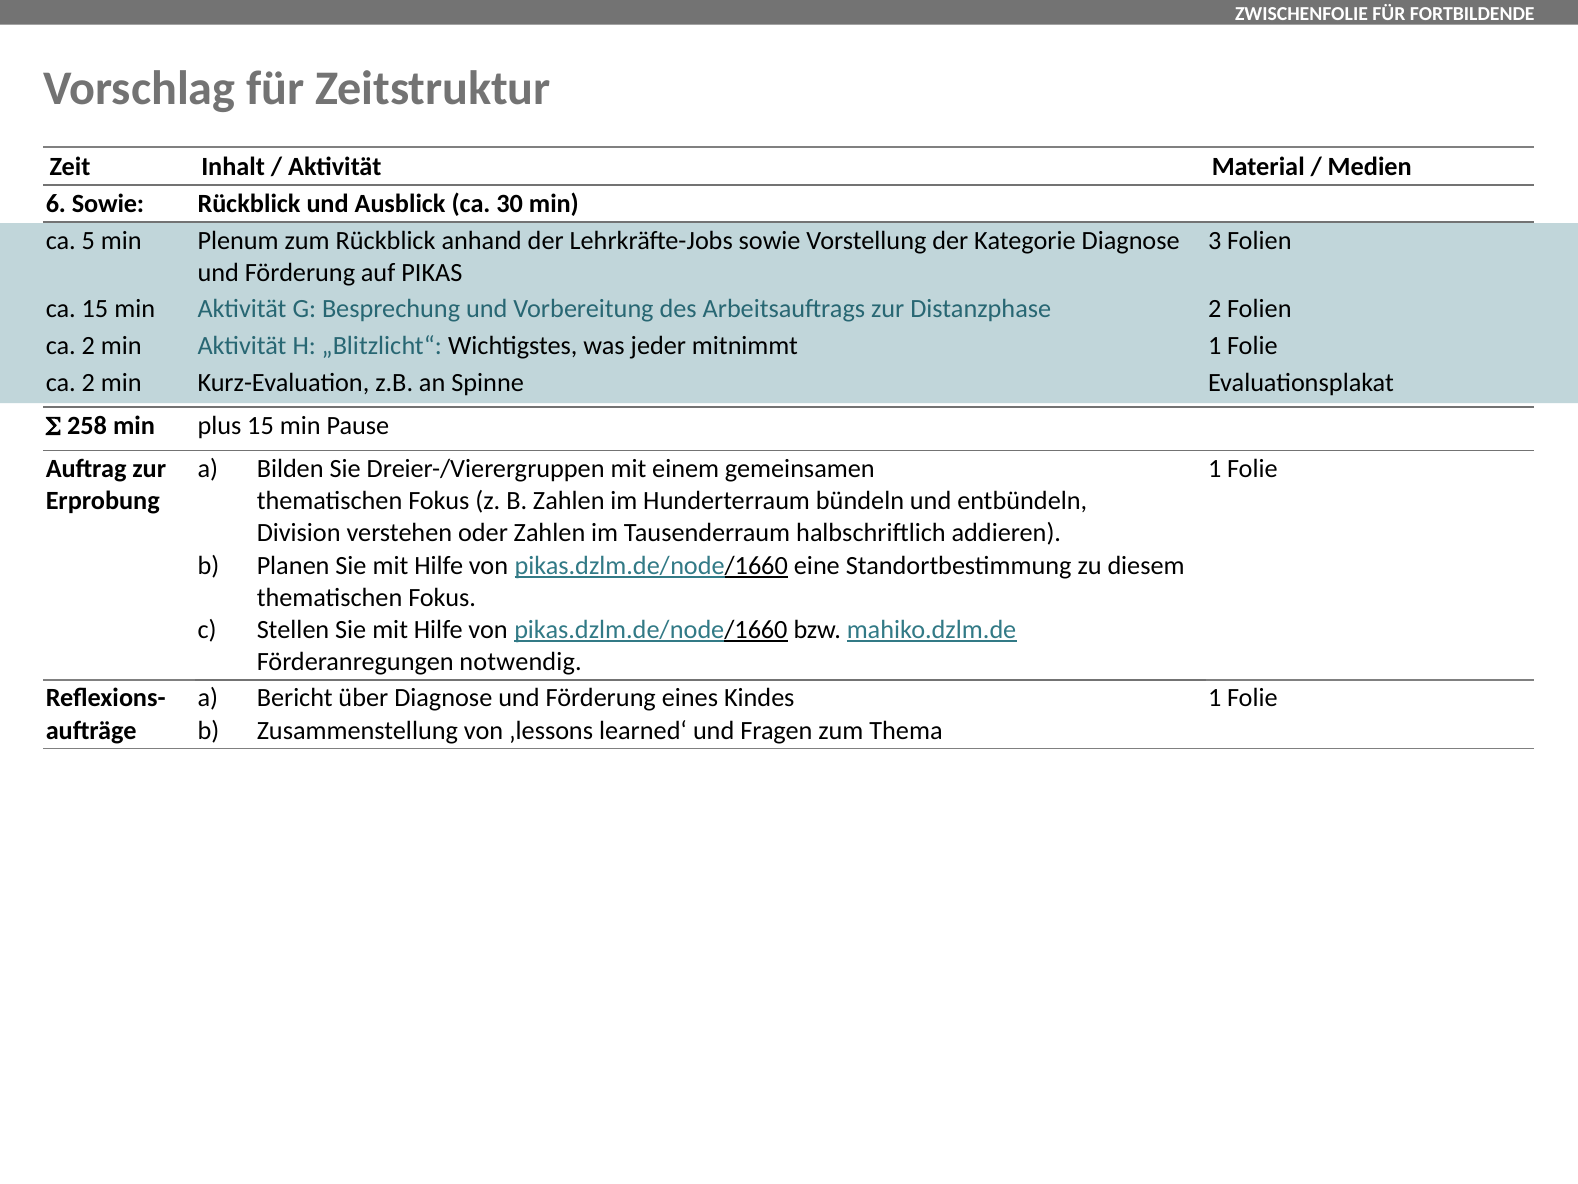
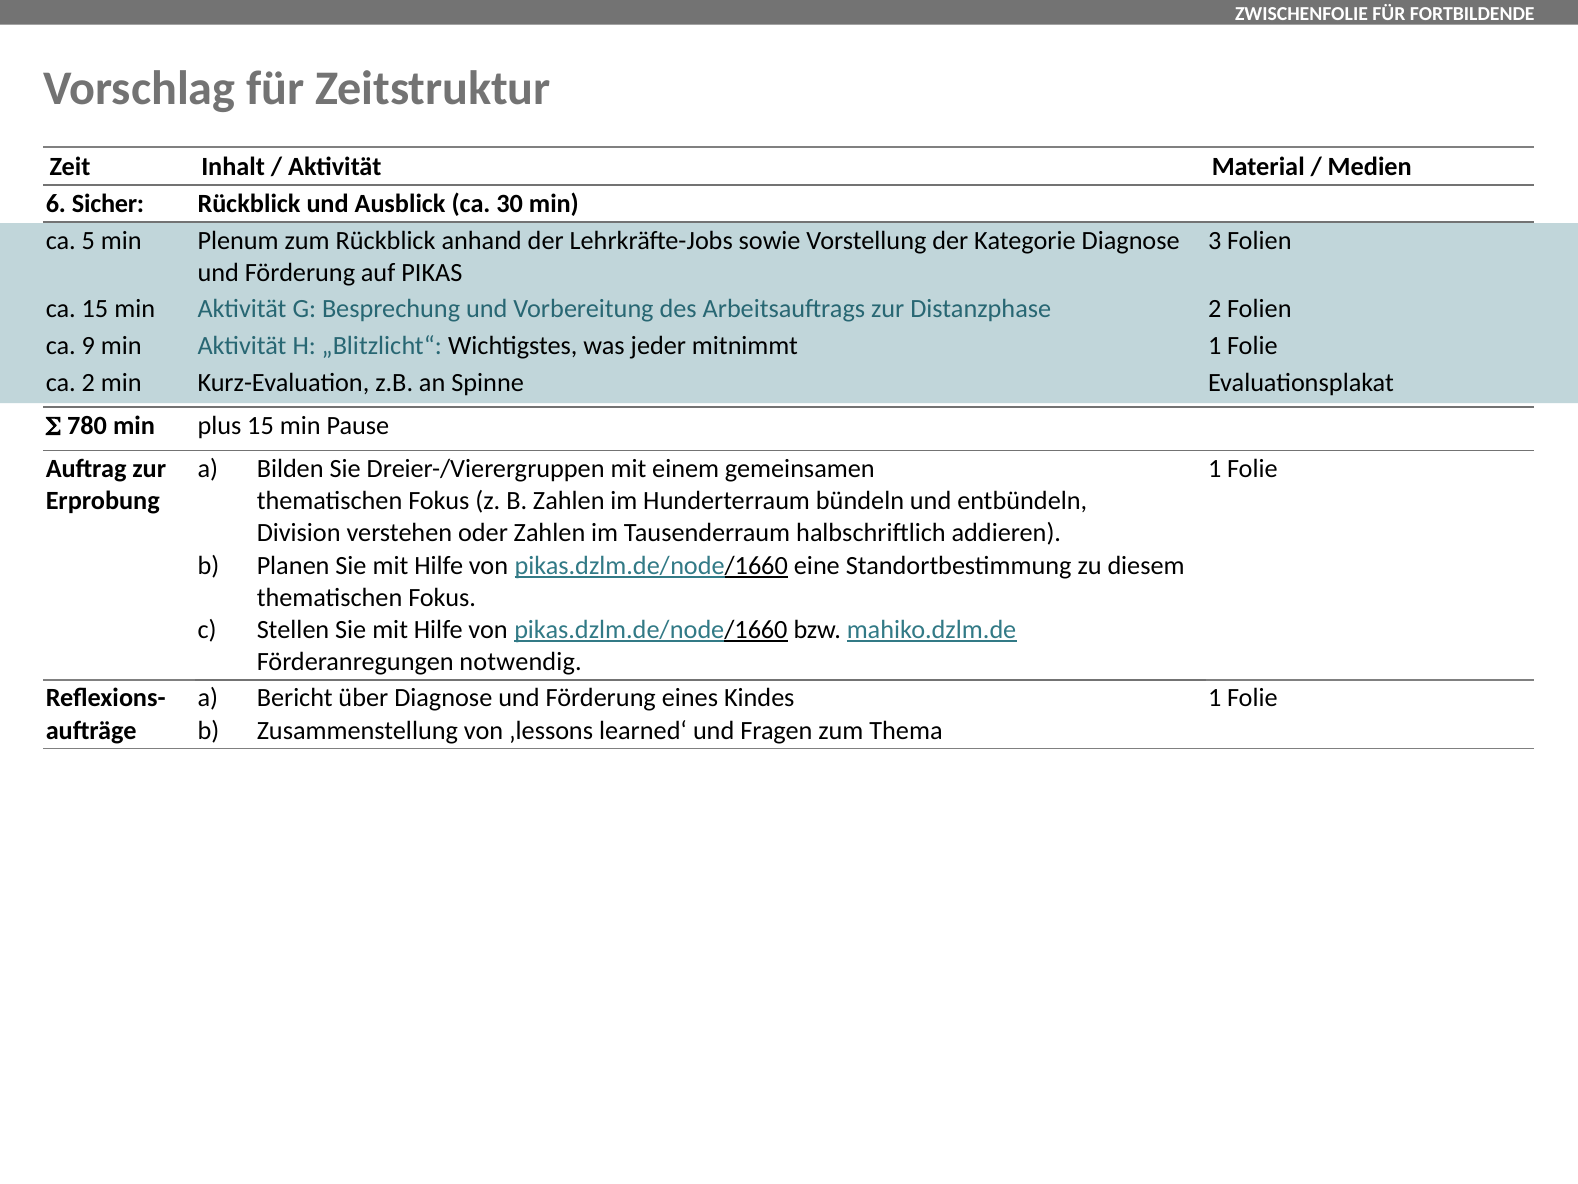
6 Sowie: Sowie -> Sicher (108, 204)
2: 2 -> 9 (88, 346)
258: 258 -> 780 (87, 426)
